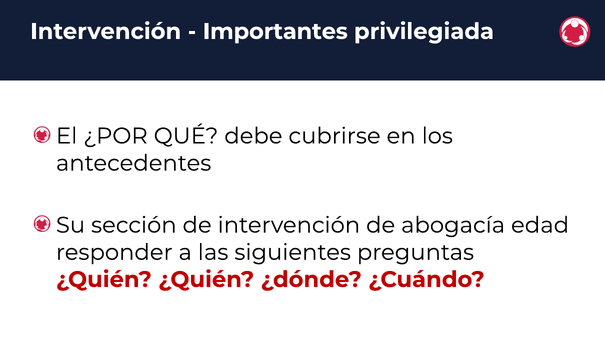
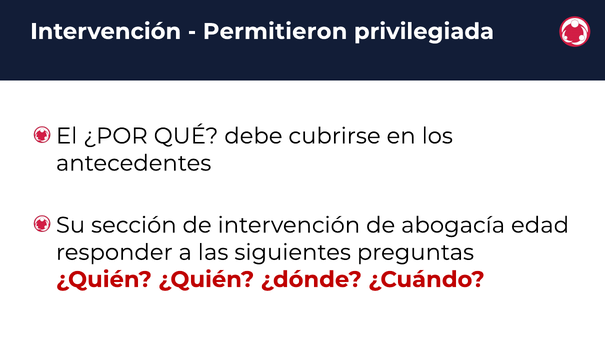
Importantes: Importantes -> Permitieron (275, 32)
